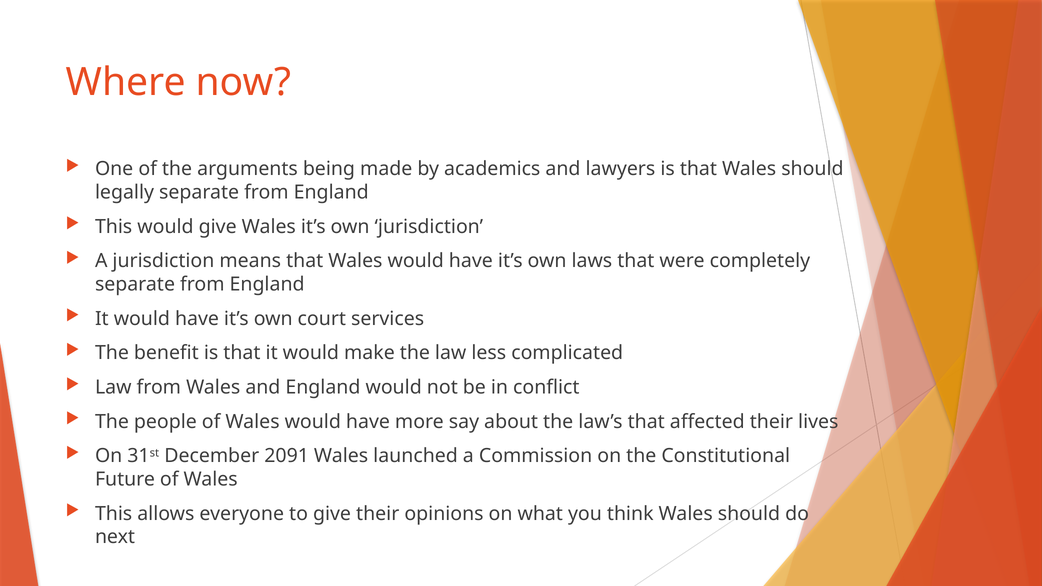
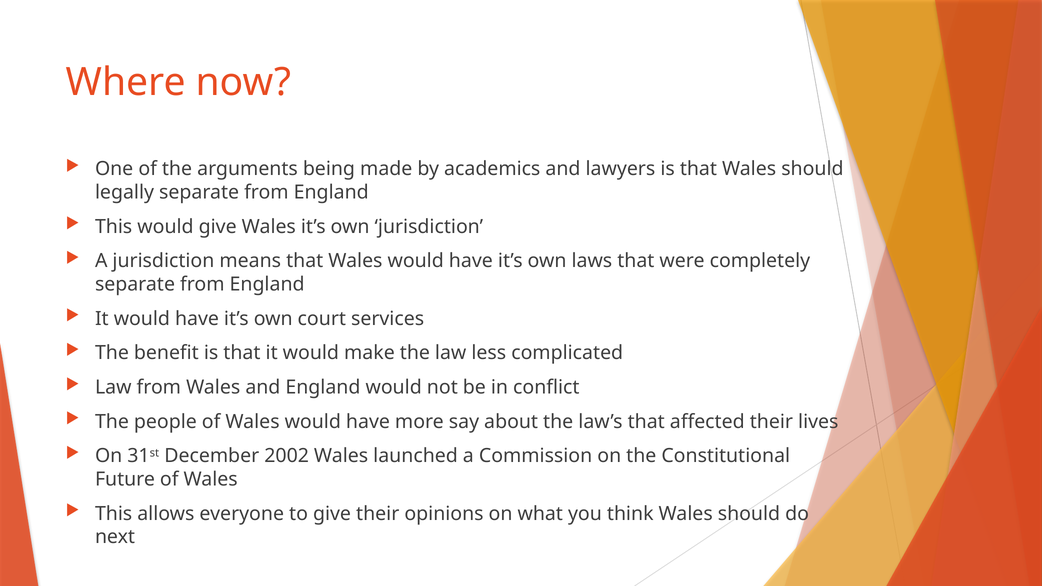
2091: 2091 -> 2002 (287, 456)
